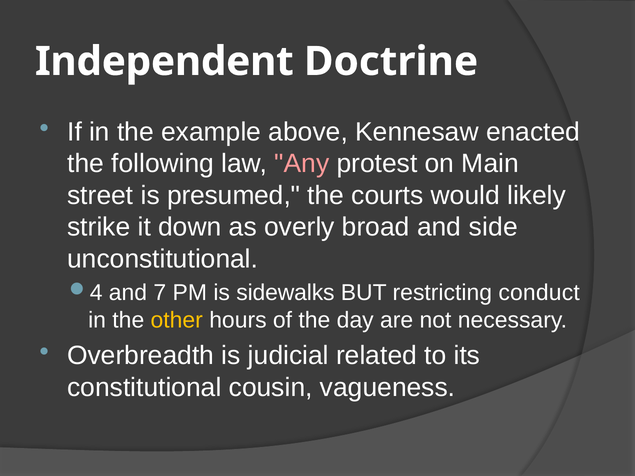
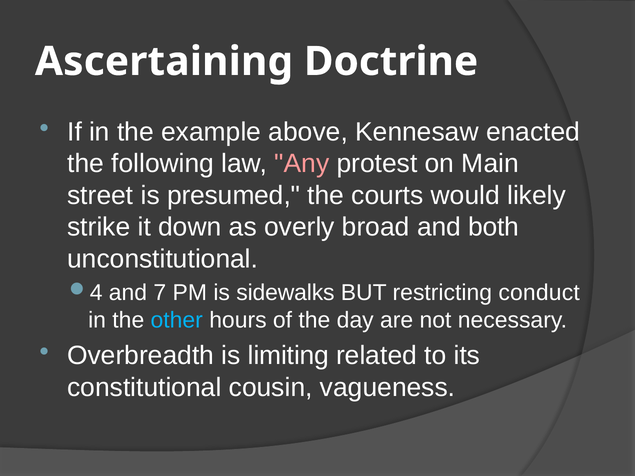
Independent: Independent -> Ascertaining (164, 62)
side: side -> both (494, 227)
other colour: yellow -> light blue (177, 321)
judicial: judicial -> limiting (288, 356)
